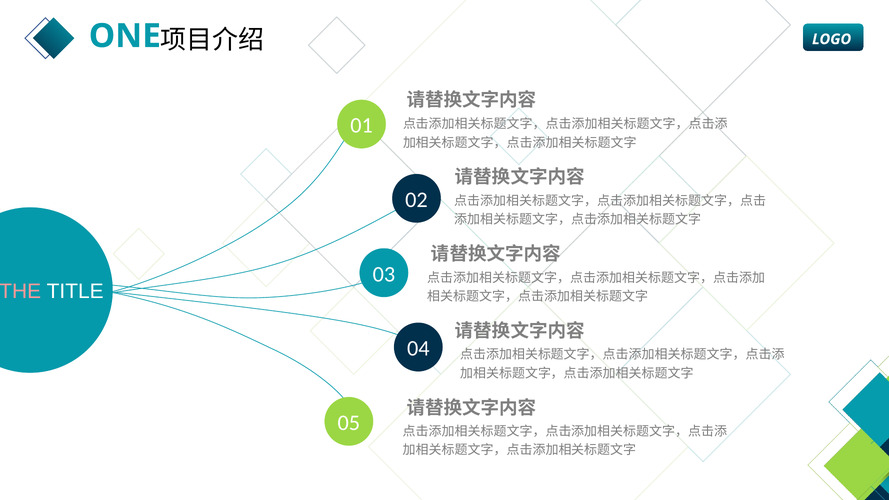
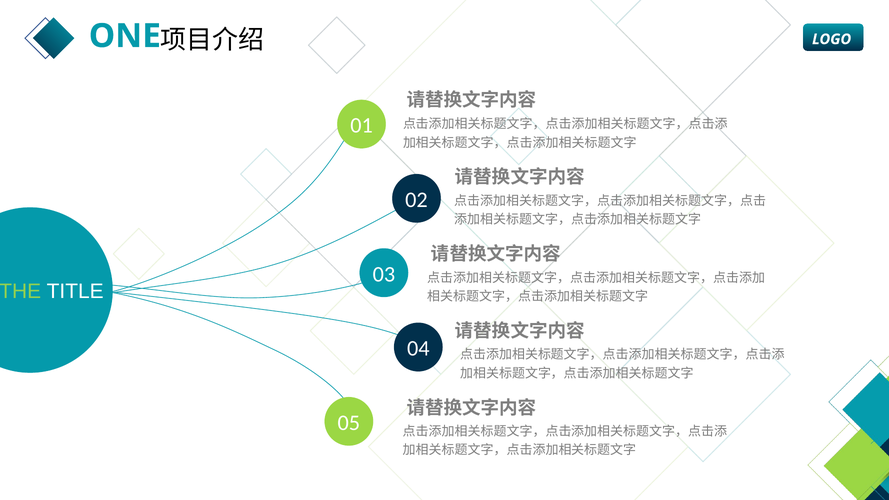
THE colour: pink -> light green (20, 292)
